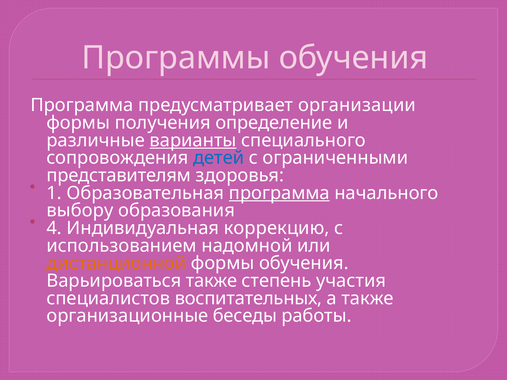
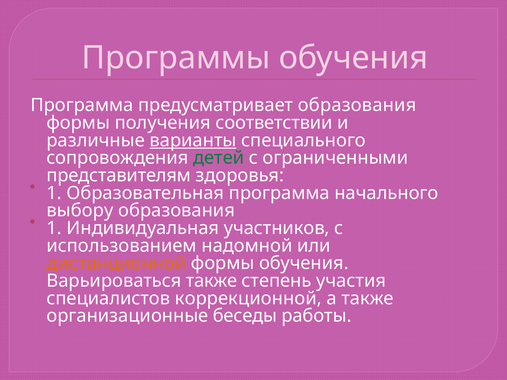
предусматривает организации: организации -> образования (357, 105)
определение: определение -> соответствии (274, 123)
детей colour: blue -> green (219, 158)
программа underline: present -> none (279, 193)
4: 4 -> 1 (54, 228)
коррекцию: коррекцию -> участников (277, 228)
воспитательных: воспитательных -> коррекционной (248, 299)
